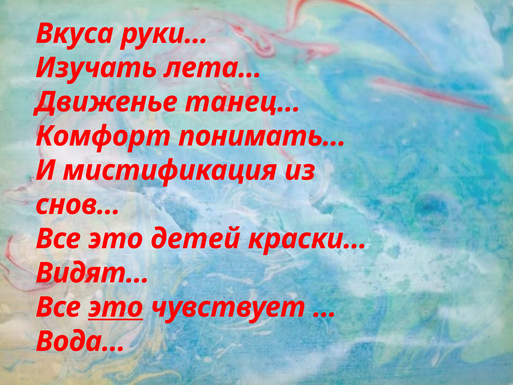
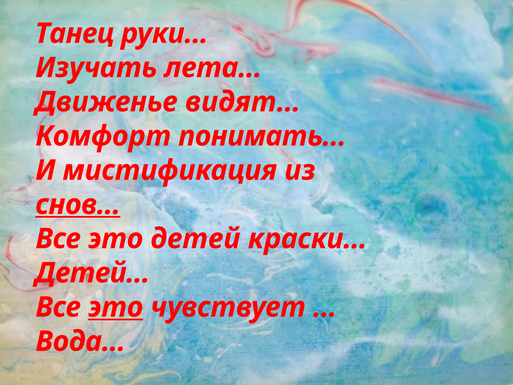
Вкуса: Вкуса -> Танец (75, 33)
танец…: танец… -> видят… (243, 102)
снов… underline: none -> present (78, 204)
Видят…: Видят… -> Детей… (93, 273)
